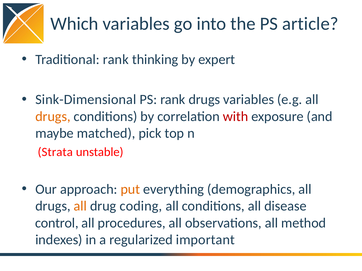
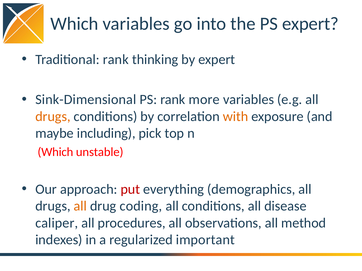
PS article: article -> expert (310, 24)
rank drugs: drugs -> more (204, 100)
with colour: red -> orange (235, 117)
matched: matched -> including (106, 134)
Strata: Strata -> Which (55, 152)
put colour: orange -> red (130, 189)
control: control -> caliper (57, 223)
